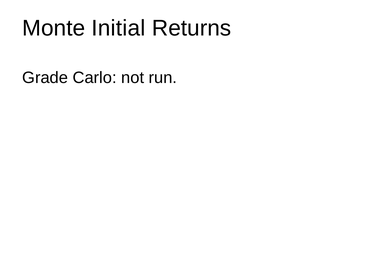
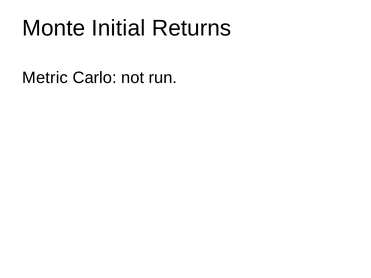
Grade: Grade -> Metric (45, 78)
